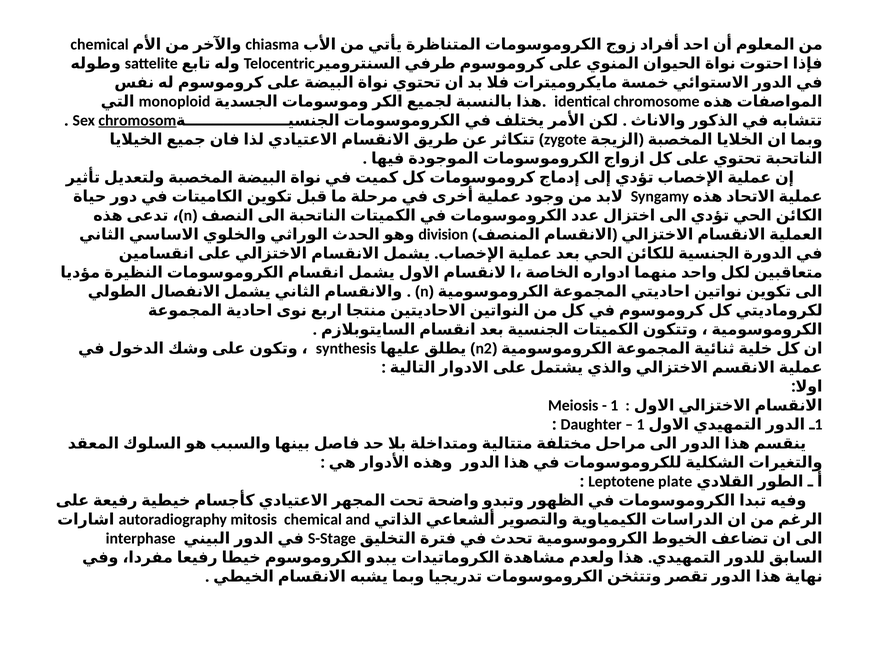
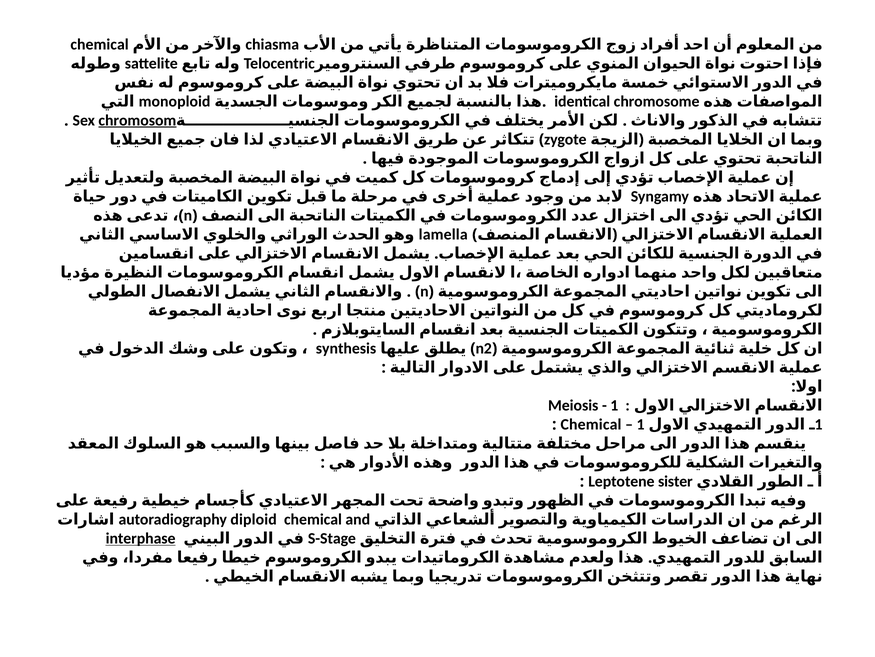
division: division -> lamella (443, 234)
Daughter: Daughter -> Chemical (591, 424)
plate: plate -> sister (675, 481)
mitosis: mitosis -> diploid (254, 519)
interphase underline: none -> present (141, 538)
